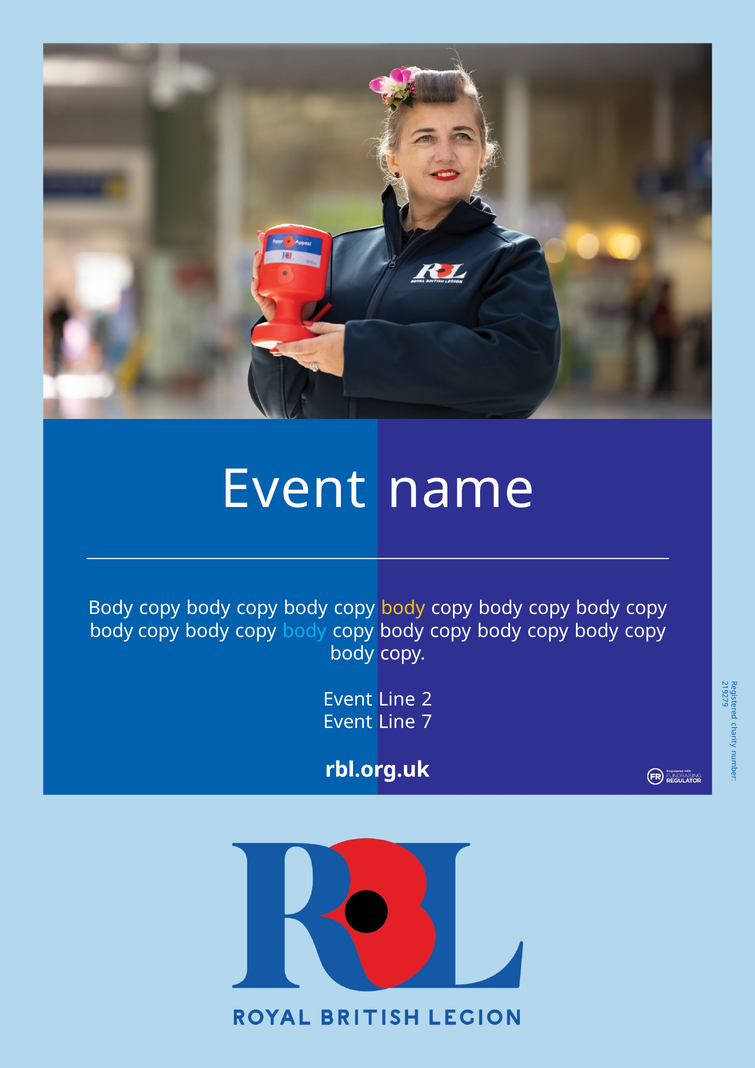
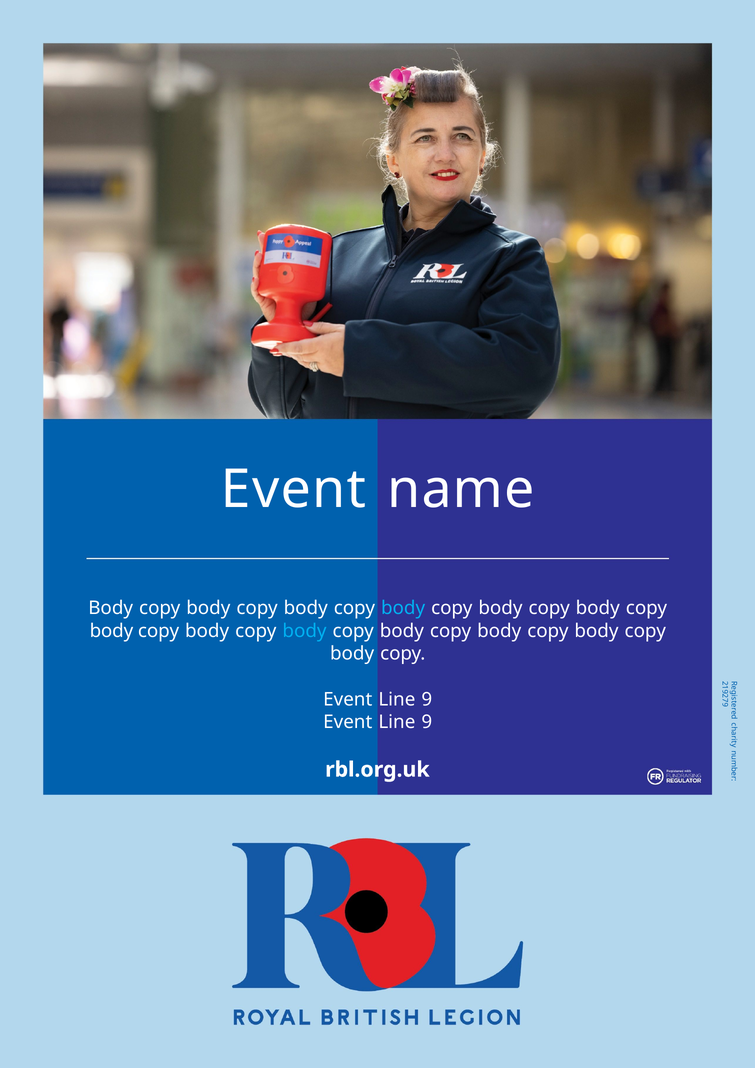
body colour: yellow -> light blue (403, 608)
2: 2 -> 9 (427, 699)
7: 7 -> 9 (427, 722)
